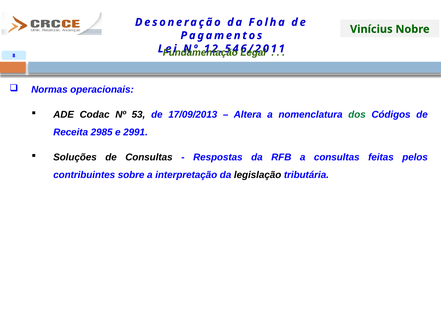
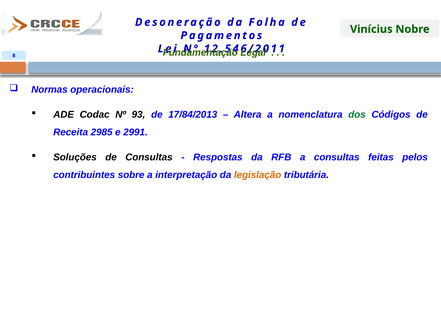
53: 53 -> 93 (138, 115)
17/09/2013: 17/09/2013 -> 17/84/2013 (193, 115)
legislação colour: black -> orange (258, 175)
